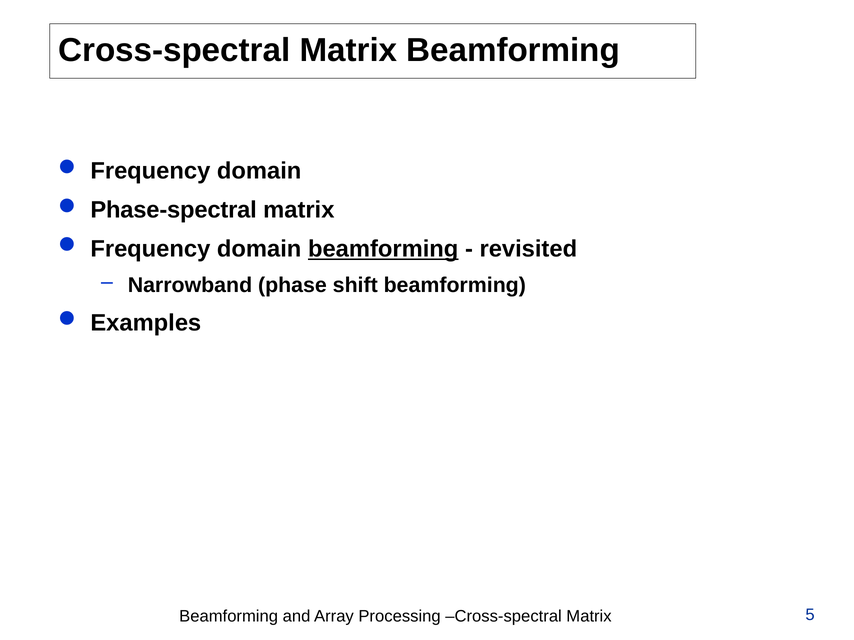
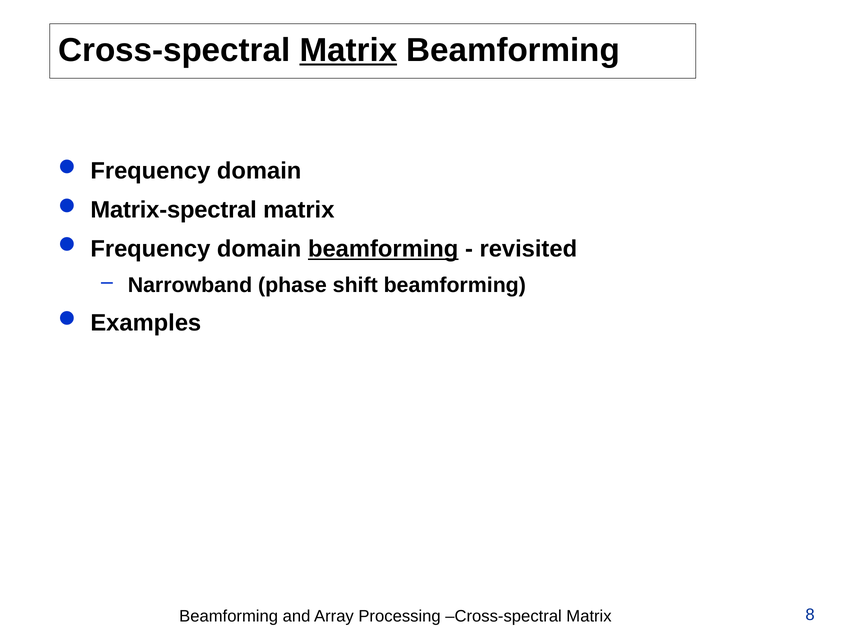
Matrix underline: none -> present (348, 50)
Phase-spectral: Phase-spectral -> Matrix-spectral (174, 210)
5: 5 -> 8 (810, 615)
